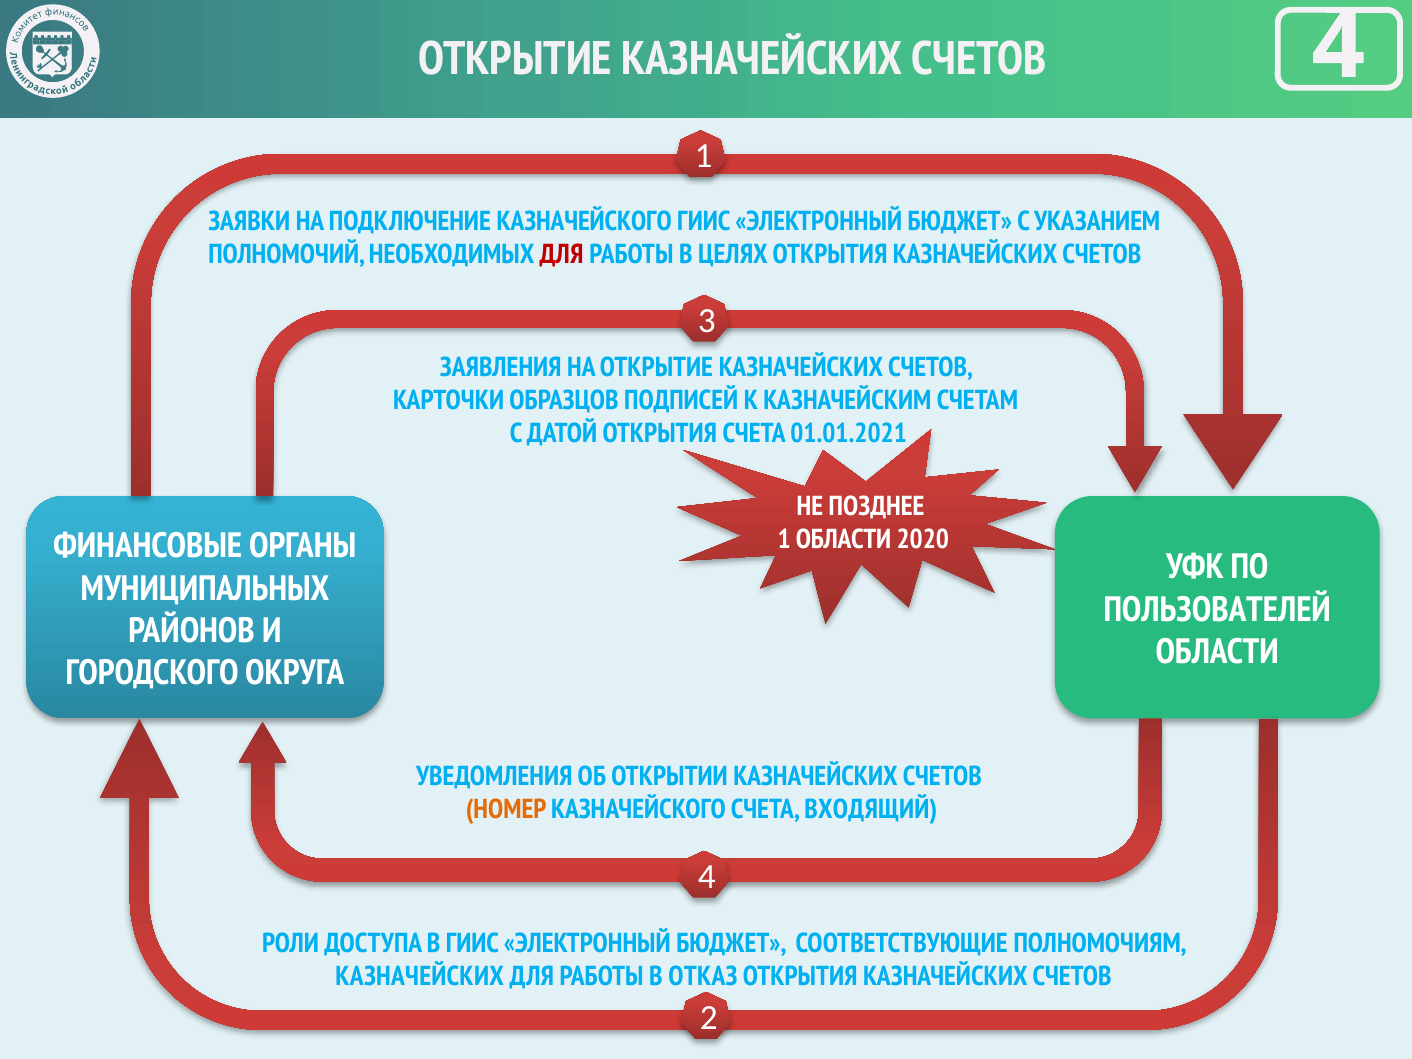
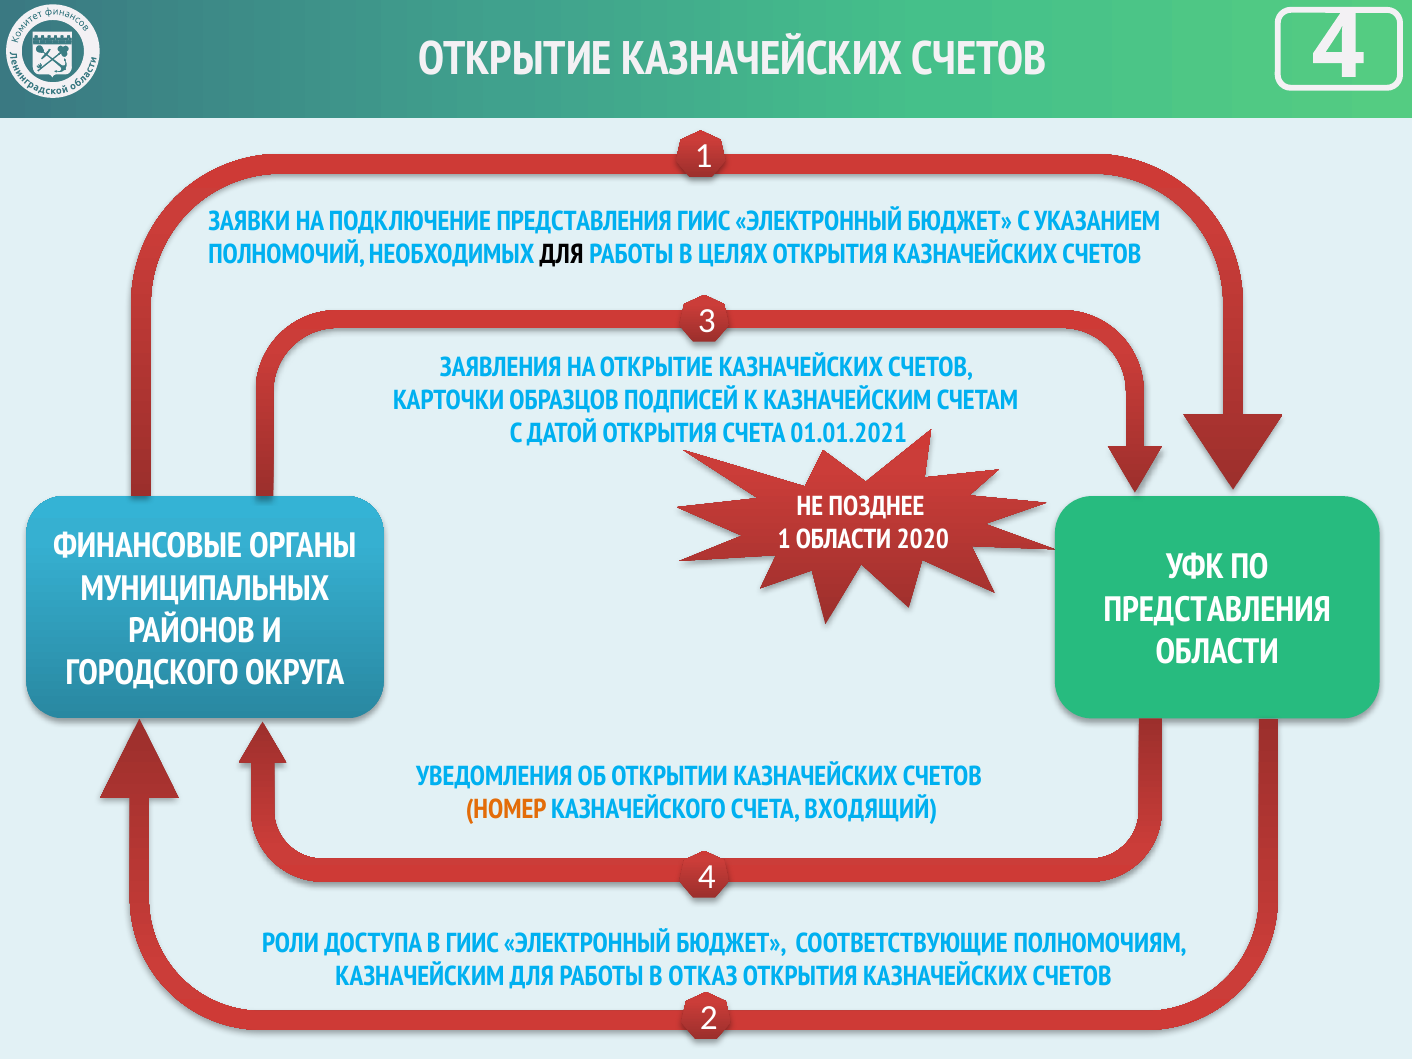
ПОДКЛЮЧЕНИЕ КАЗНАЧЕЙСКОГО: КАЗНАЧЕЙСКОГО -> ПРЕДСТАВЛЕНИЯ (584, 221)
ДЛЯ colour: red -> black (562, 254)
ПОЛЬЗОВАТЕЛЕЙ: ПОЛЬЗОВАТЕЛЕЙ -> ПРЕДСТАВЛЕНИЯ (1217, 610)
КАЗНАЧЕЙСКИХ: КАЗНАЧЕЙСКИХ -> КАЗНАЧЕЙСКИМ (420, 976)
